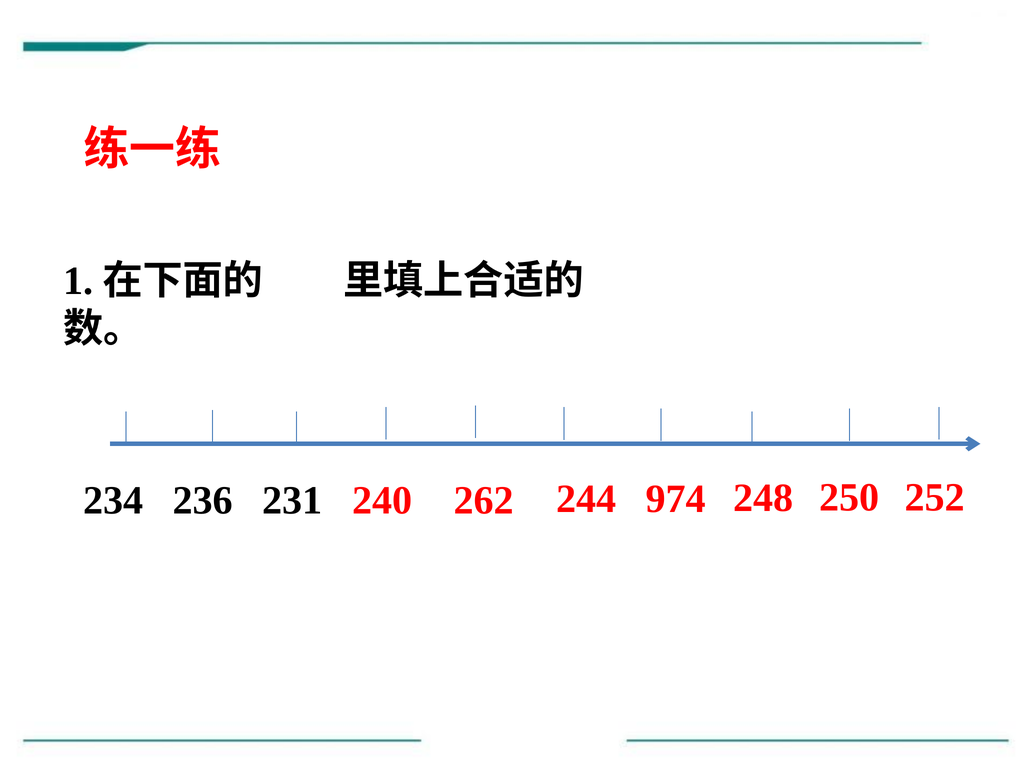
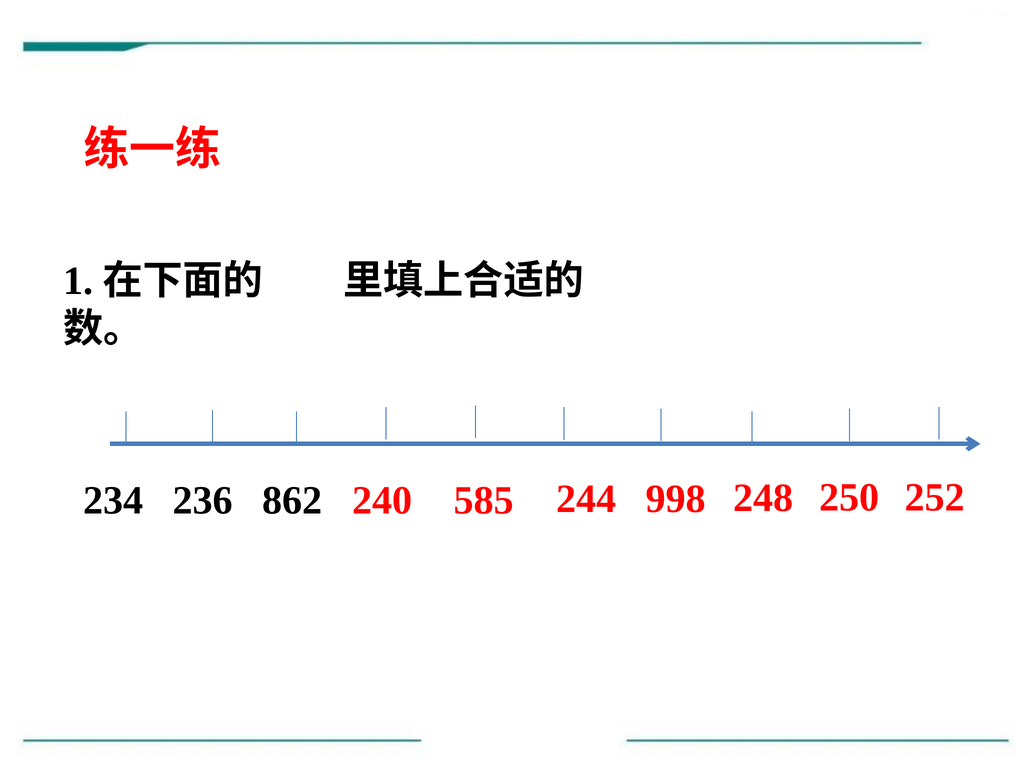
231: 231 -> 862 (292, 500)
262: 262 -> 585 (484, 501)
974: 974 -> 998 (676, 499)
